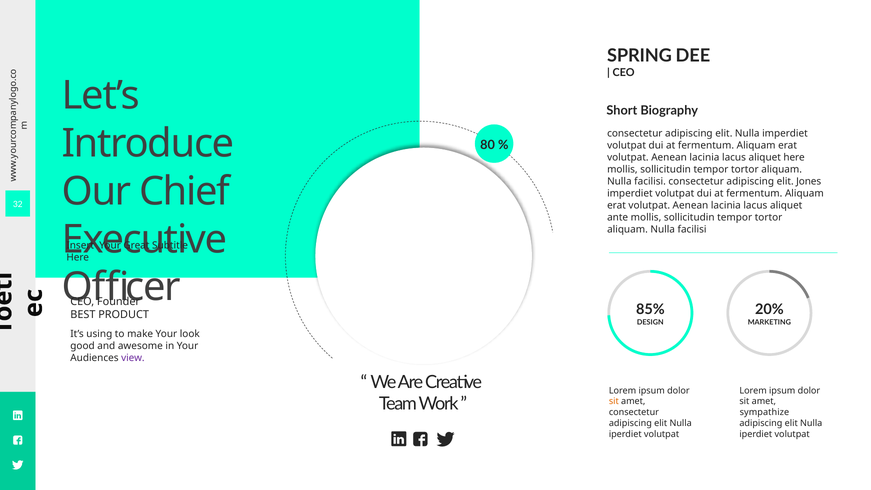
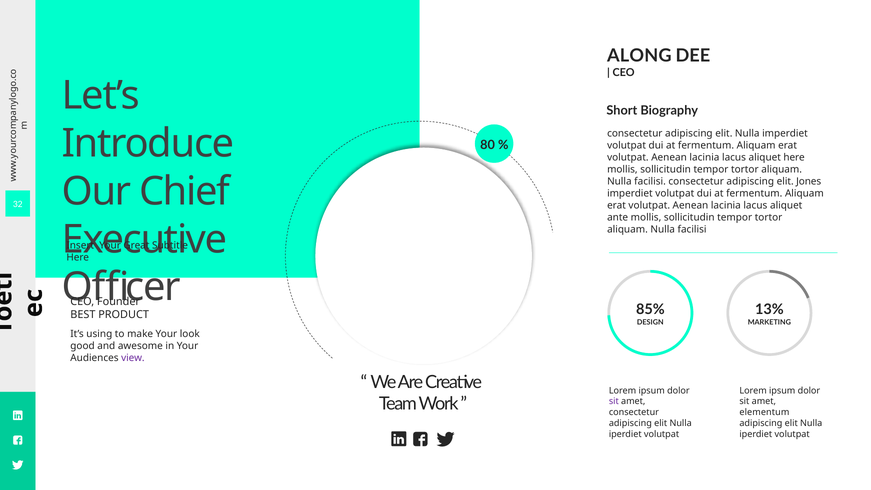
SPRING: SPRING -> ALONG (639, 56)
20%: 20% -> 13% (769, 310)
sit colour: orange -> purple (614, 401)
sympathize: sympathize -> elementum (764, 412)
